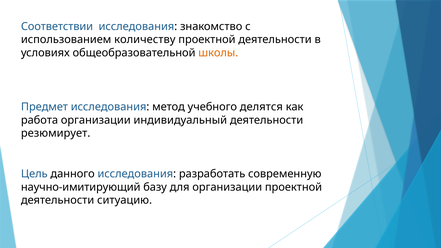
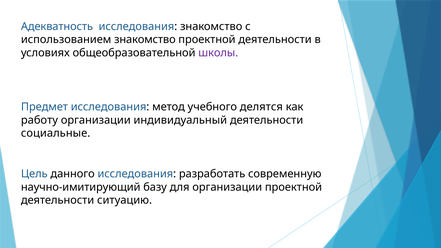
Соответствии: Соответствии -> Адекватность (57, 26)
использованием количеству: количеству -> знакомство (145, 40)
школы colour: orange -> purple (218, 53)
работа: работа -> работу (39, 120)
резюмирует: резюмирует -> социальные (56, 133)
